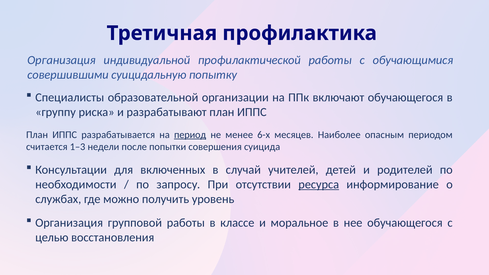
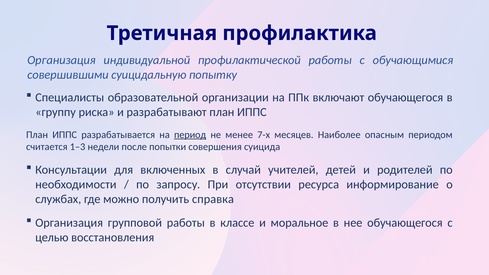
6-х: 6-х -> 7-х (264, 135)
ресурса underline: present -> none (319, 184)
уровень: уровень -> справка (213, 199)
